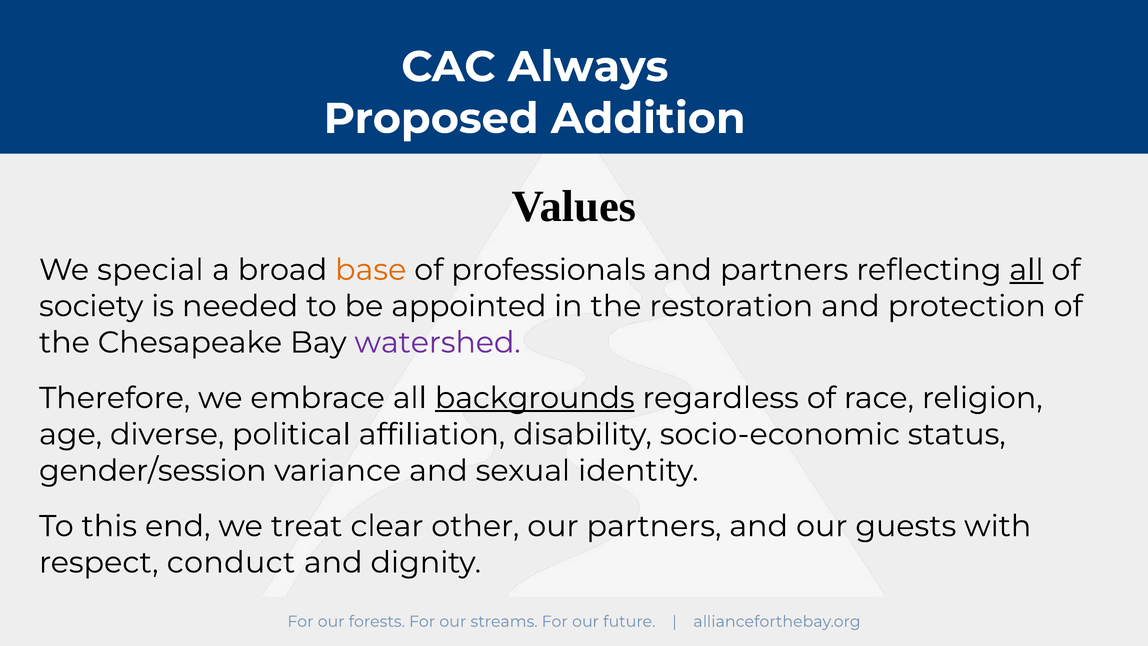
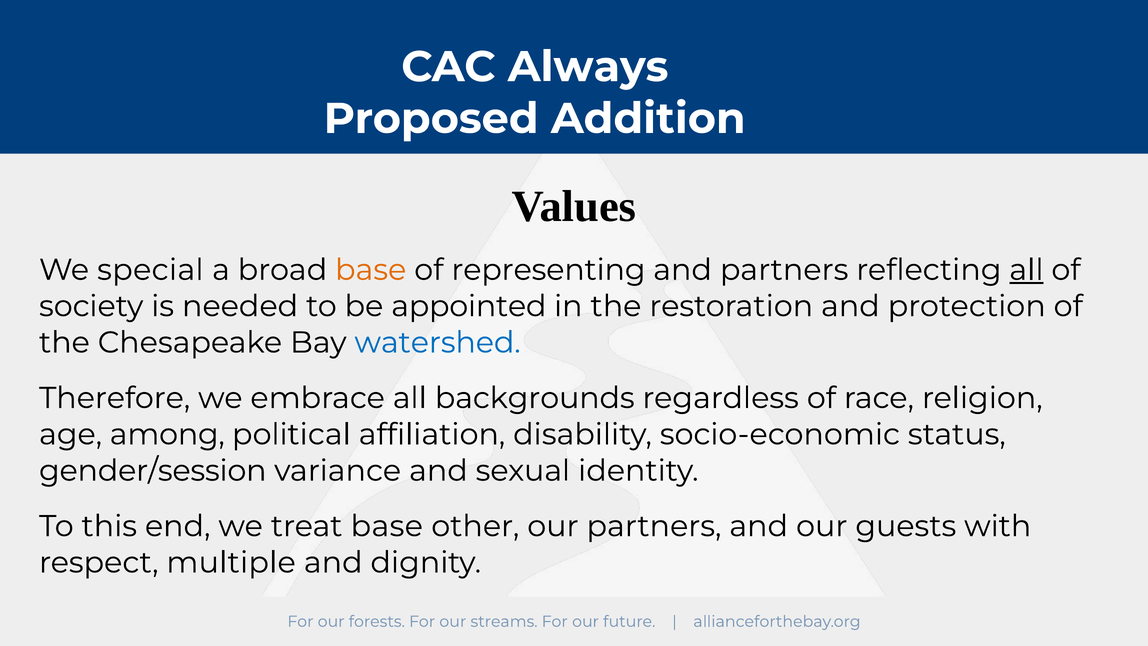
professionals: professionals -> representing (548, 270)
watershed colour: purple -> blue (438, 342)
backgrounds underline: present -> none (535, 398)
diverse: diverse -> among (167, 434)
treat clear: clear -> base (387, 526)
conduct: conduct -> multiple (231, 562)
